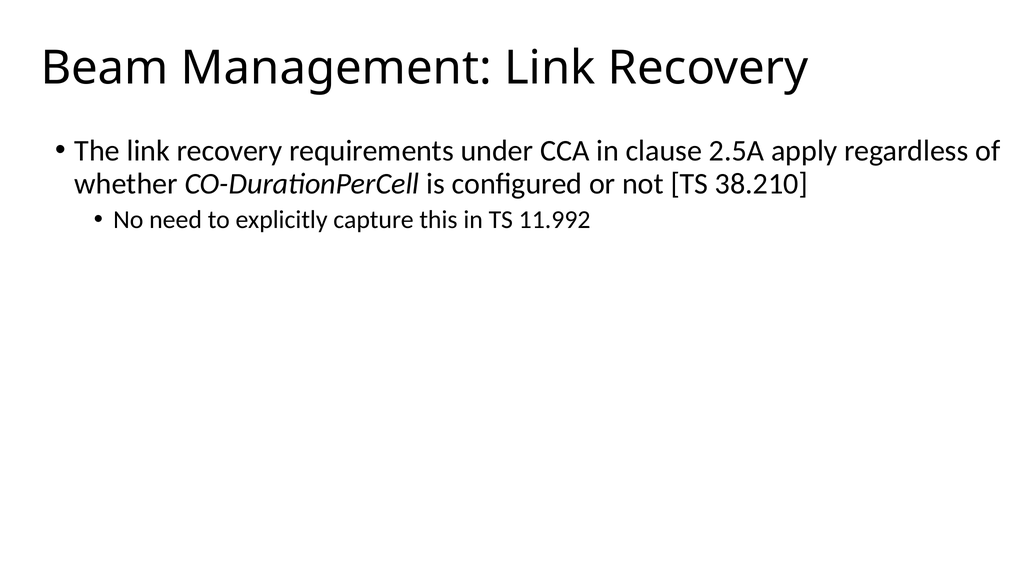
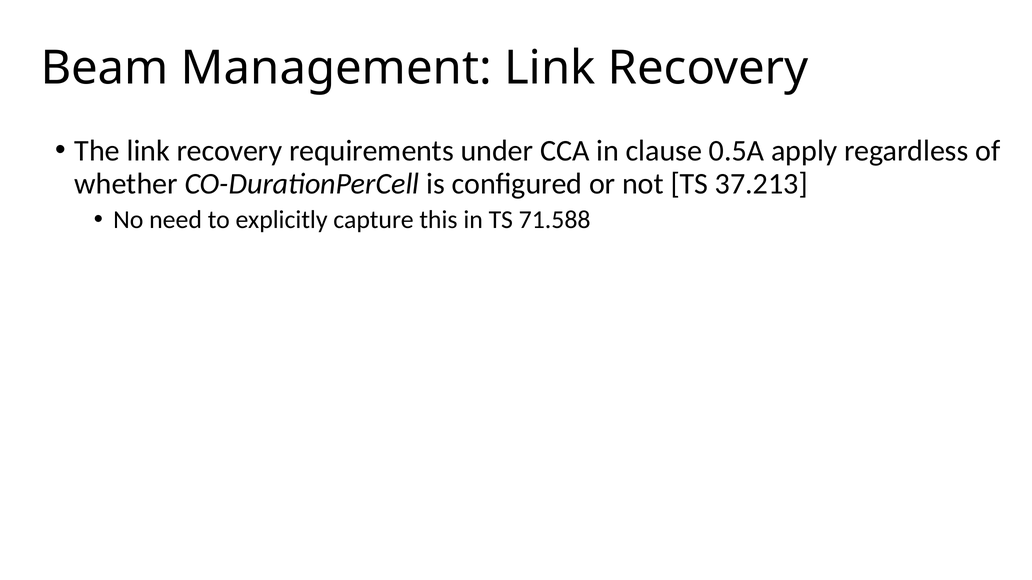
2.5A: 2.5A -> 0.5A (737, 151)
38.210: 38.210 -> 37.213 (761, 184)
11.992: 11.992 -> 71.588 (555, 220)
